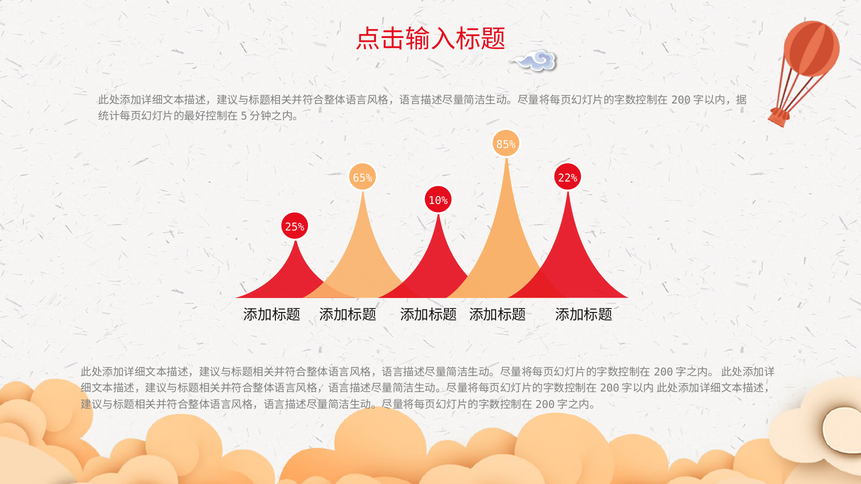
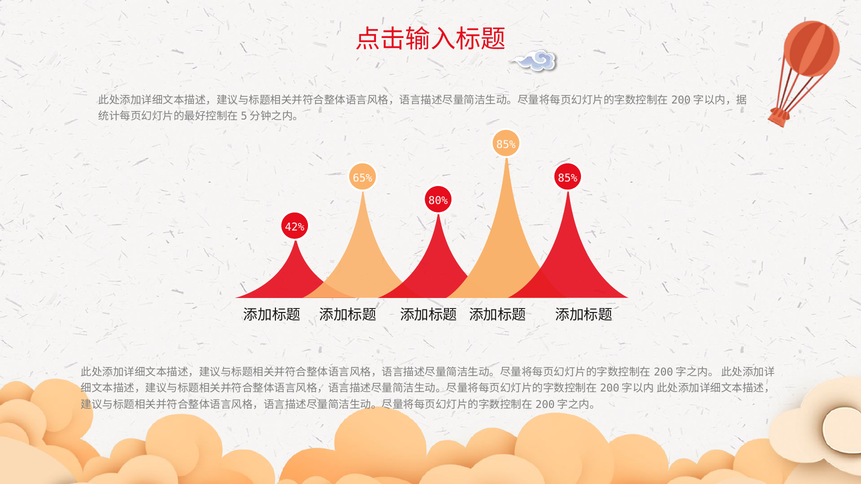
22%: 22% -> 85% (568, 178)
10%: 10% -> 80% (438, 201)
25%: 25% -> 42% (295, 227)
